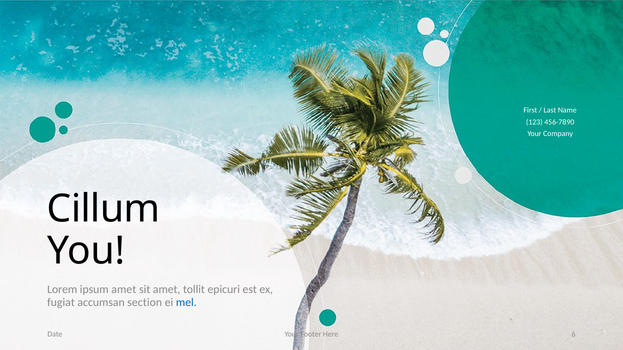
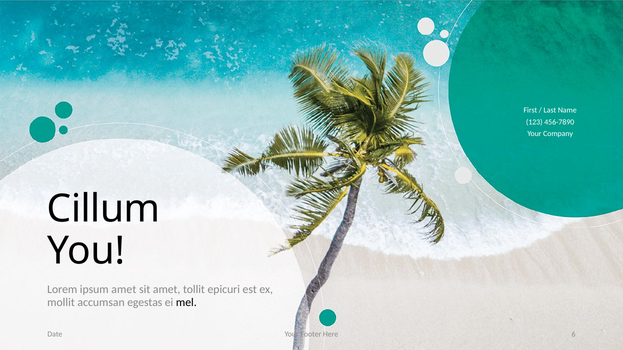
fugiat: fugiat -> mollit (61, 303)
section: section -> egestas (145, 303)
mel colour: blue -> black (186, 303)
